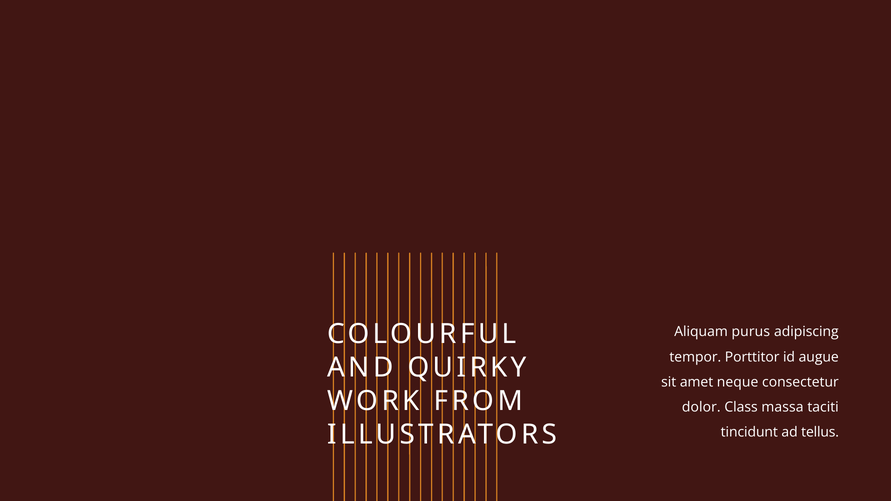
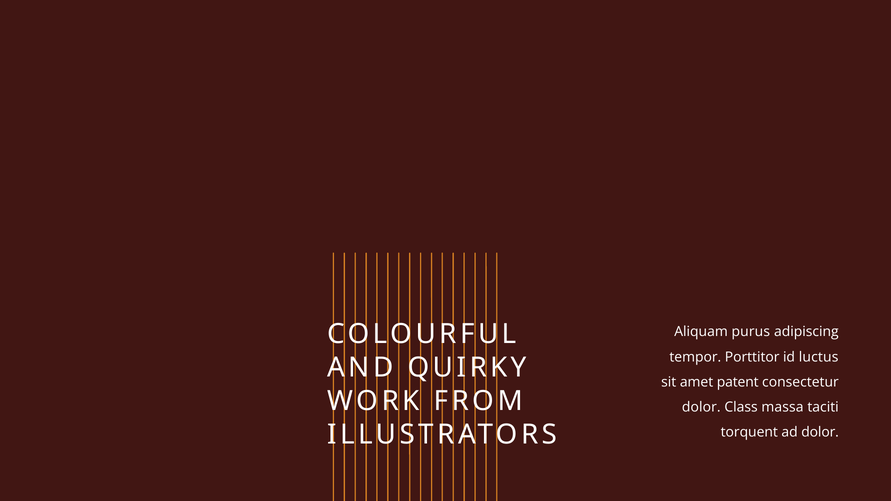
augue: augue -> luctus (819, 357)
neque: neque -> patent (738, 382)
tincidunt: tincidunt -> torquent (749, 432)
ad tellus: tellus -> dolor (820, 432)
